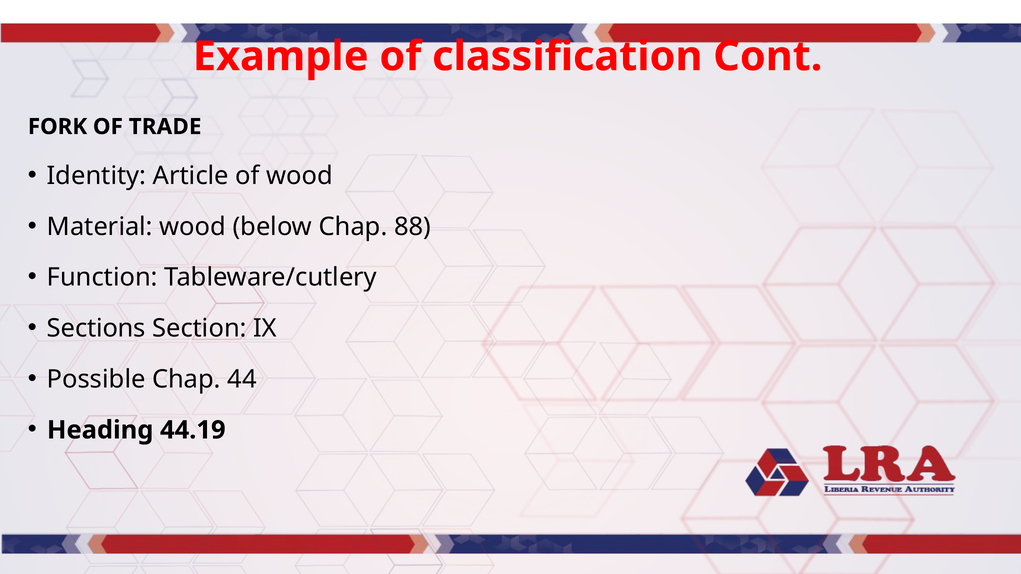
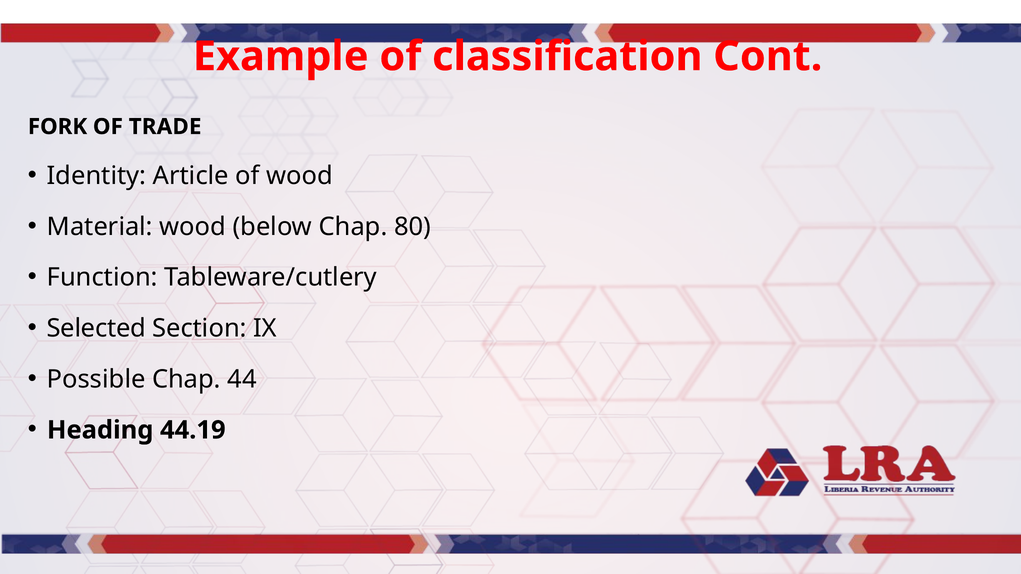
88: 88 -> 80 (412, 227)
Sections: Sections -> Selected (96, 329)
